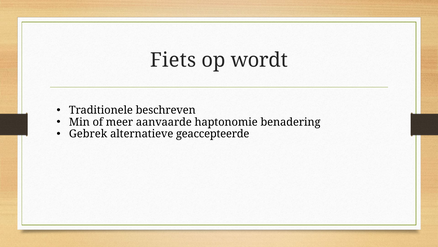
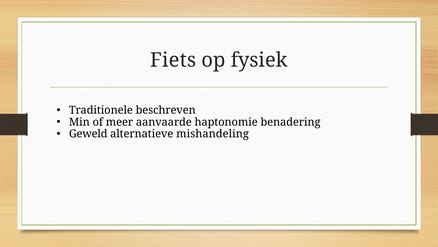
wordt: wordt -> fysiek (259, 60)
Gebrek: Gebrek -> Geweld (88, 134)
geaccepteerde: geaccepteerde -> mishandeling (213, 134)
